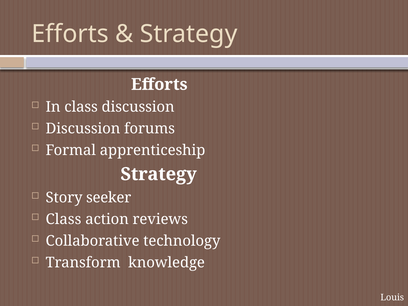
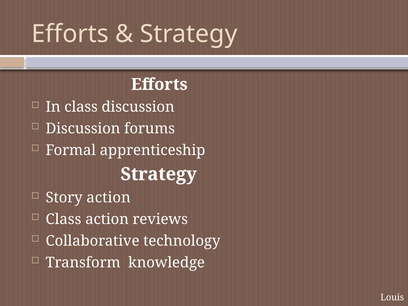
Story seeker: seeker -> action (109, 198)
